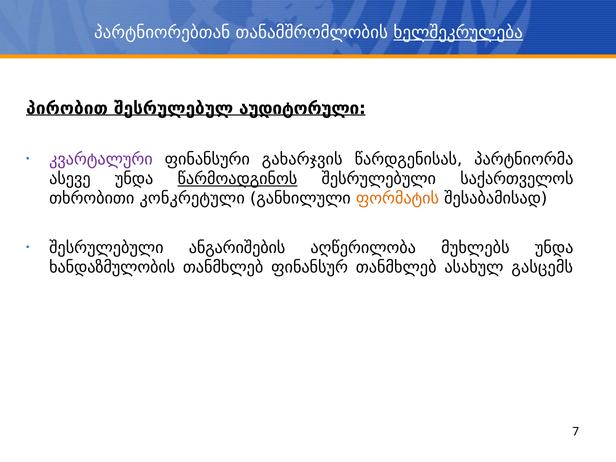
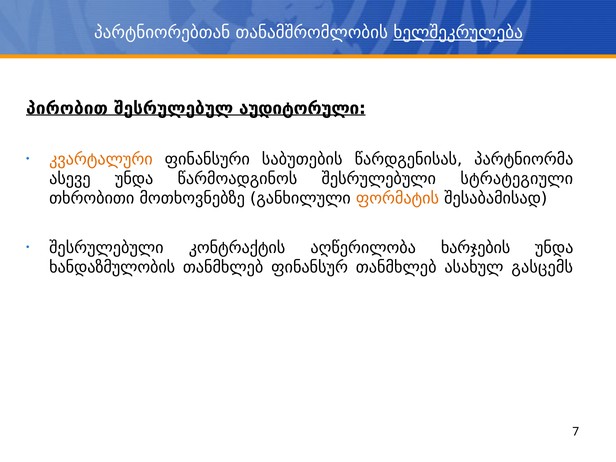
კვარტალური colour: purple -> orange (101, 160)
გახარჯვის: გახარჯვის -> საბუთების (302, 160)
წარმოადგინოს underline: present -> none (237, 179)
საქართველოს: საქართველოს -> სტრატეგიული (517, 179)
კონკრეტული: კონკრეტული -> მოთხოვნებზე (192, 199)
ანგარიშების: ანგარიშების -> კონტრაქტის (237, 248)
მუხლებს: მუხლებს -> ხარჯების (476, 248)
